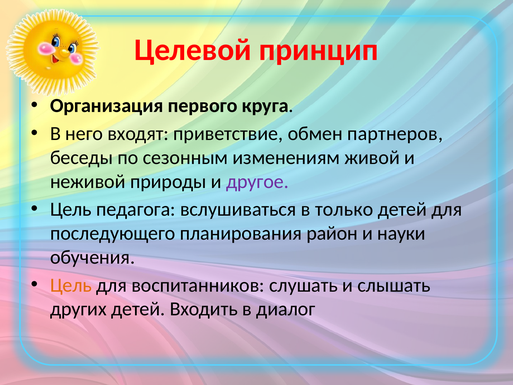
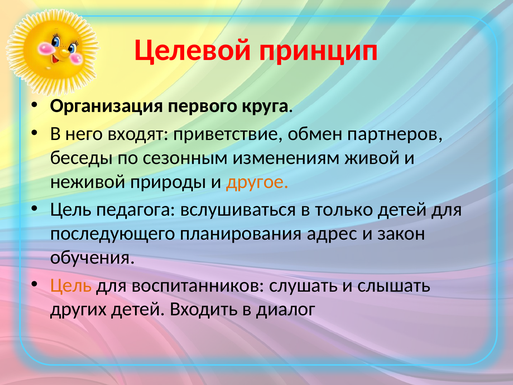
другое colour: purple -> orange (257, 181)
район: район -> адрес (332, 233)
науки: науки -> закон (401, 233)
